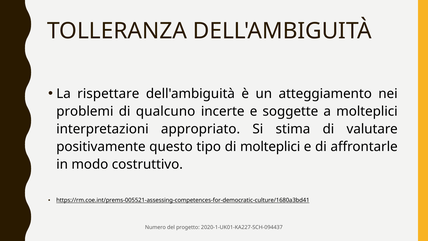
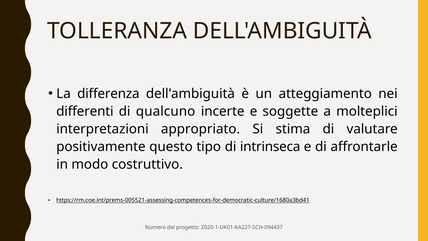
rispettare: rispettare -> differenza (108, 94)
problemi: problemi -> differenti (85, 111)
di molteplici: molteplici -> intrinseca (270, 147)
